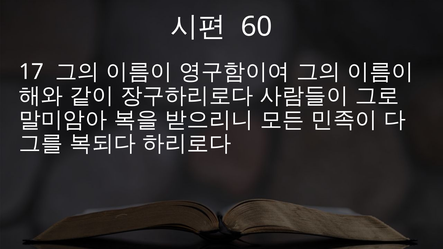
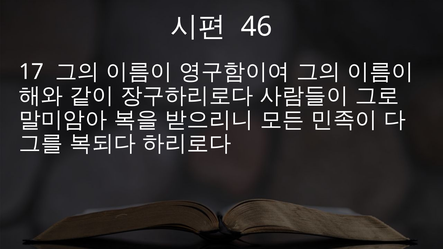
60: 60 -> 46 (257, 27)
